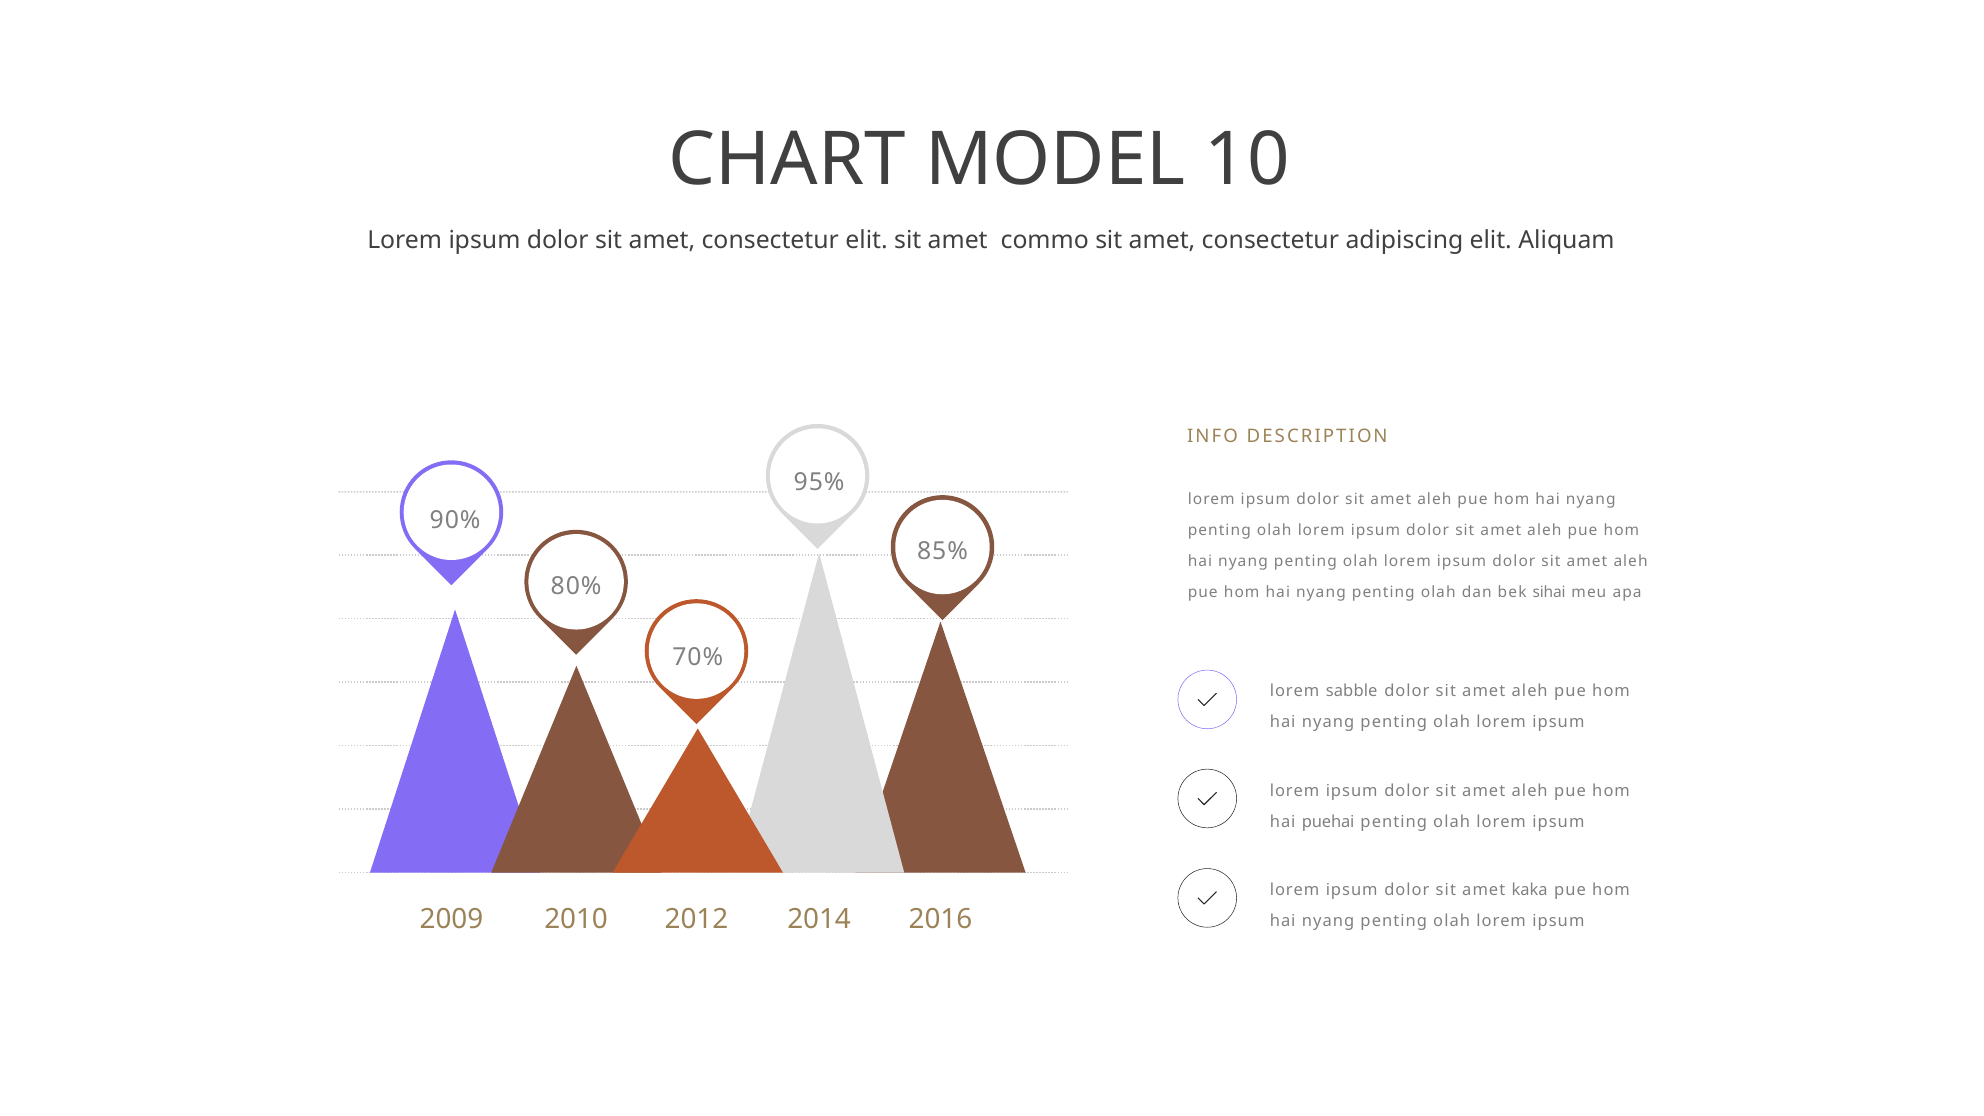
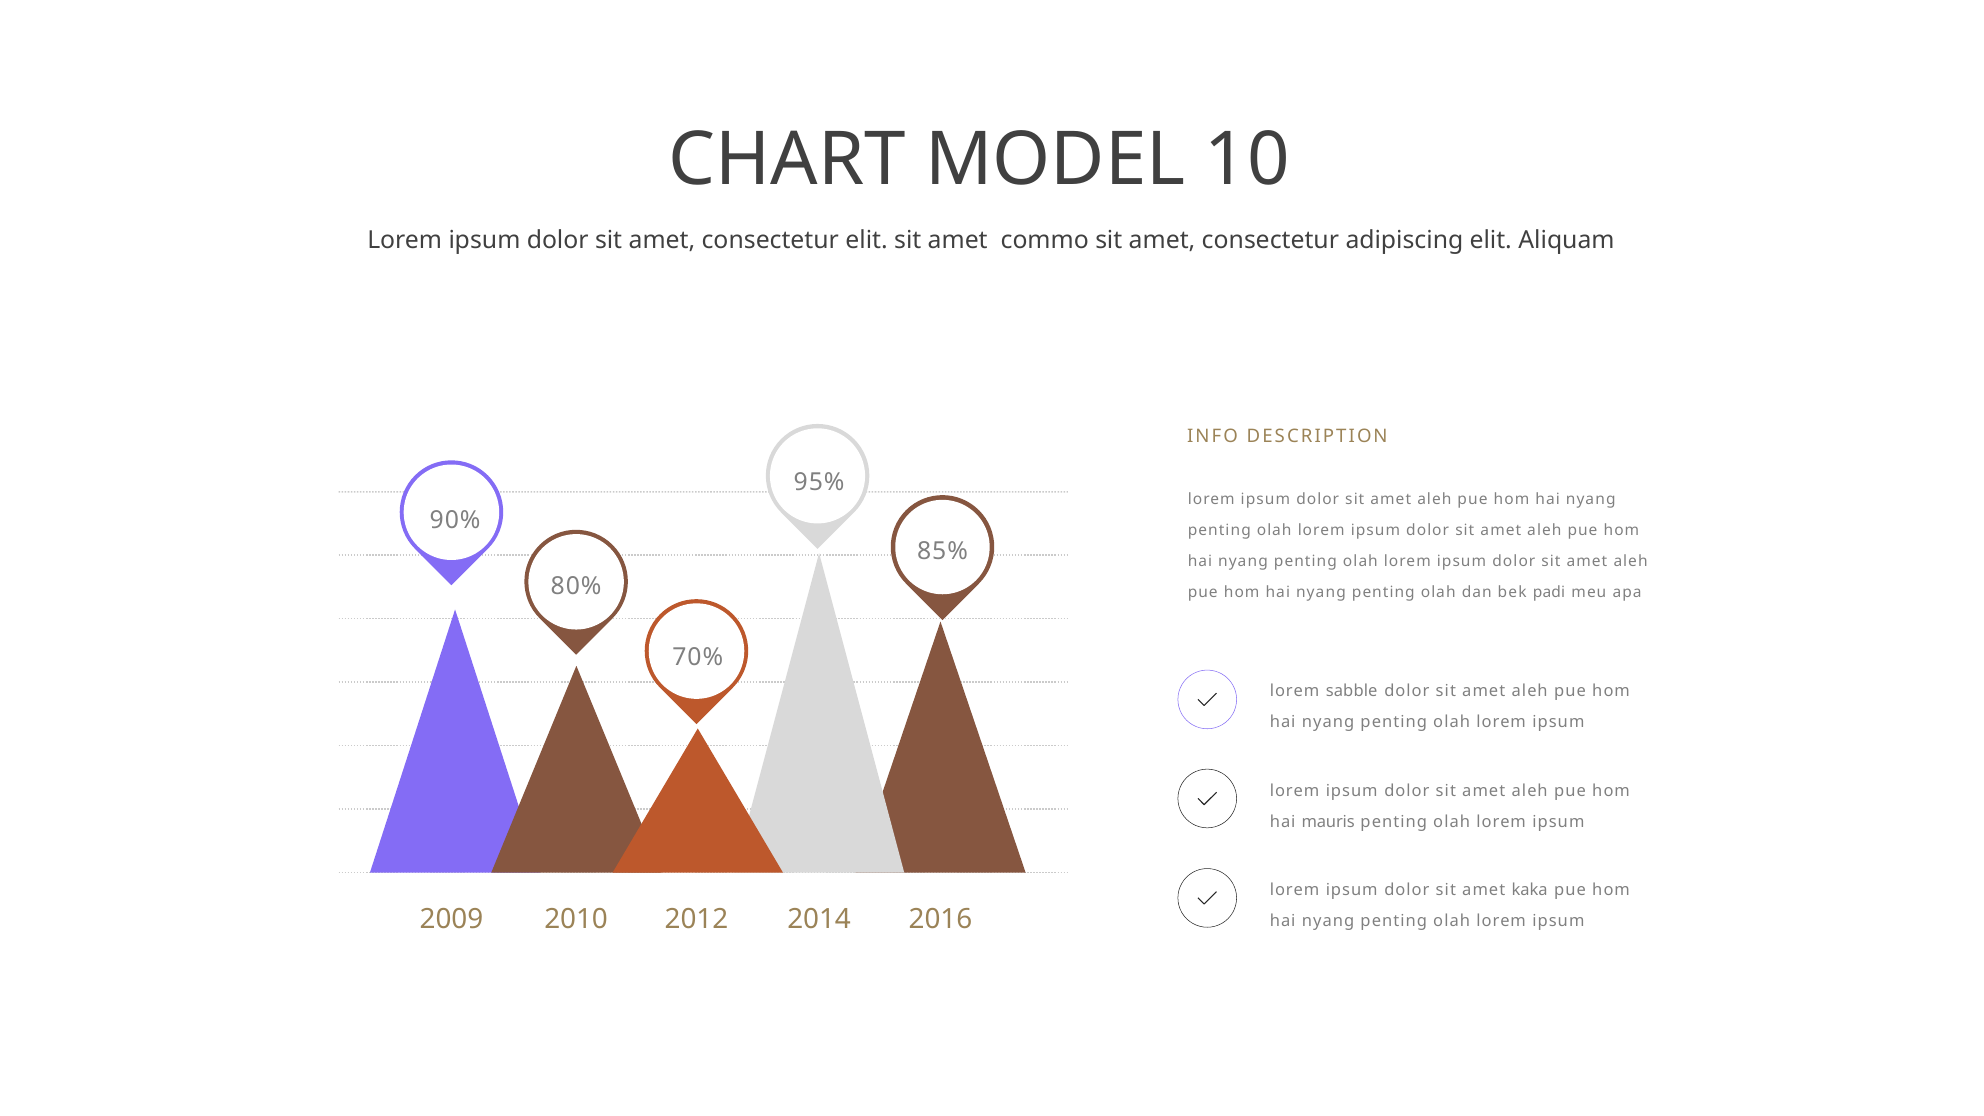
sihai: sihai -> padi (1549, 592)
puehai: puehai -> mauris (1328, 822)
